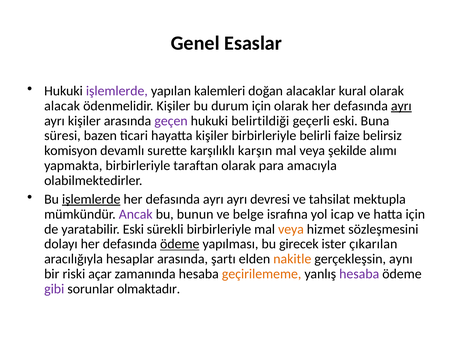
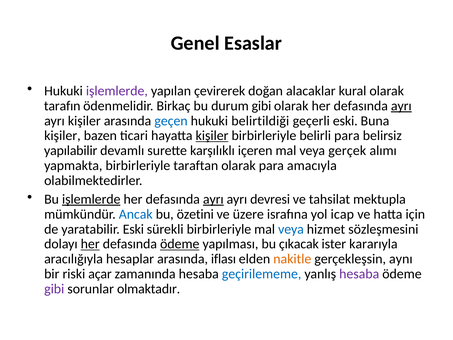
kalemleri: kalemleri -> çevirerek (220, 91)
alacak: alacak -> tarafın (62, 106)
ödenmelidir Kişiler: Kişiler -> Birkaç (174, 106)
durum için: için -> gibi (261, 106)
geçen colour: purple -> blue (171, 121)
süresi: süresi -> kişiler (62, 136)
kişiler underline: none -> present (212, 136)
belirli faize: faize -> para (347, 136)
komisyon: komisyon -> yapılabilir (71, 151)
karşın: karşın -> içeren (255, 151)
şekilde: şekilde -> gerçek (347, 151)
ayrı underline: none -> present (213, 199)
Ancak colour: purple -> blue (136, 214)
bunun: bunun -> özetini (195, 214)
belge: belge -> üzere (248, 214)
veya colour: orange -> blue (291, 229)
her underline: none -> present (90, 244)
girecek: girecek -> çıkacak (299, 244)
çıkarılan: çıkarılan -> kararıyla (373, 244)
şartı: şartı -> iflası (223, 259)
geçirilememe colour: orange -> blue (262, 274)
